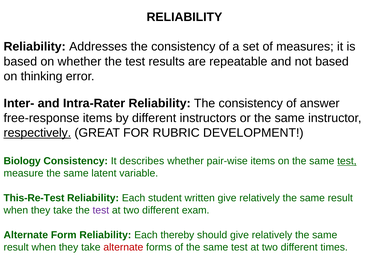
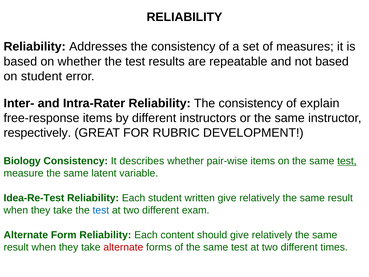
on thinking: thinking -> student (41, 76)
answer: answer -> explain (320, 103)
respectively underline: present -> none (37, 133)
This-Re-Test: This-Re-Test -> Idea-Re-Test (34, 198)
test colour: purple -> blue (101, 210)
thereby: thereby -> content (177, 235)
